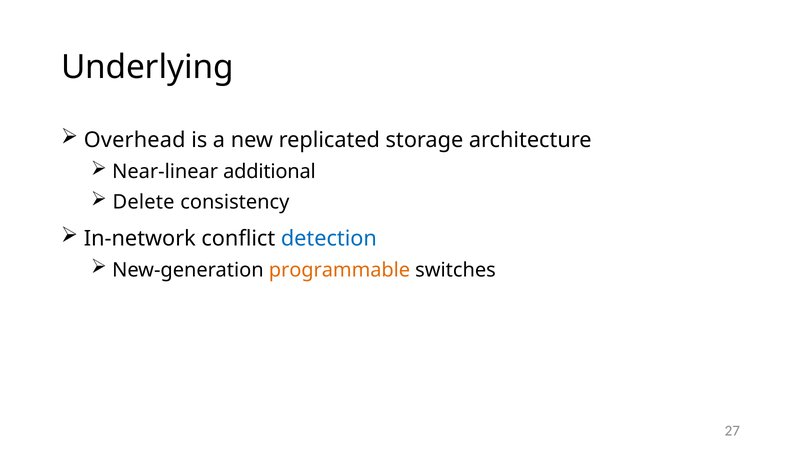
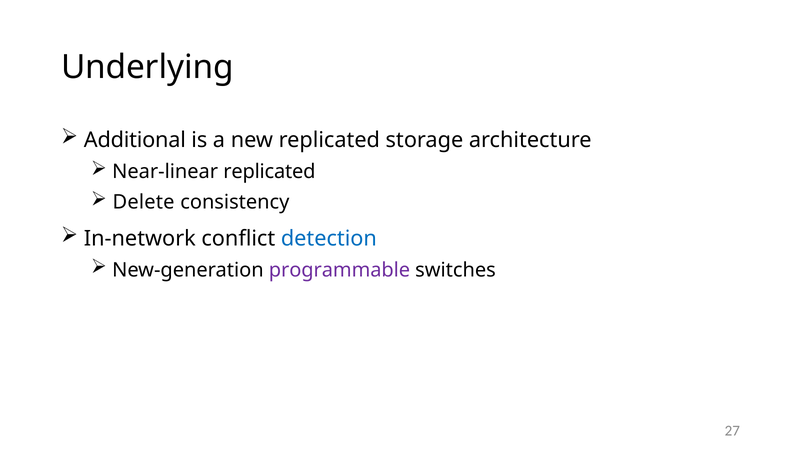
Overhead: Overhead -> Additional (135, 140)
Near-linear additional: additional -> replicated (269, 172)
programmable colour: orange -> purple (339, 270)
